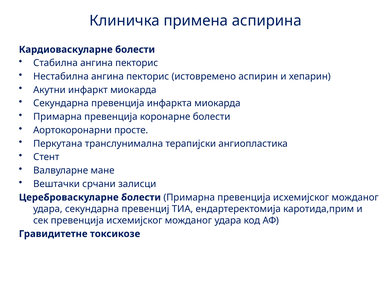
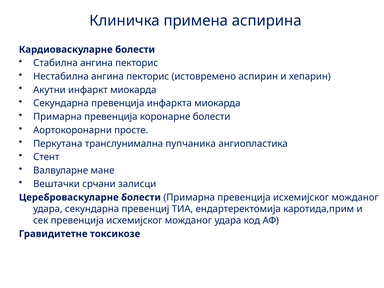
терапијски: терапијски -> пупчаника (191, 144)
